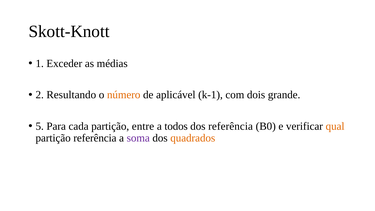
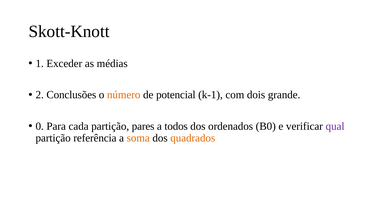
Resultando: Resultando -> Conclusões (71, 95)
aplicável: aplicável -> potencial (176, 95)
5: 5 -> 0 (40, 126)
entre: entre -> pares (143, 126)
dos referência: referência -> ordenados (231, 126)
qual colour: orange -> purple (335, 126)
soma colour: purple -> orange (138, 138)
